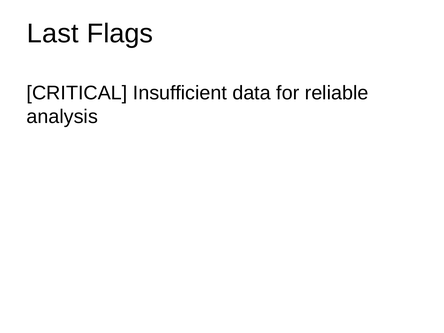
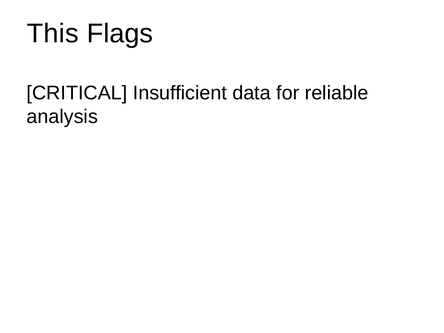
Last: Last -> This (53, 34)
